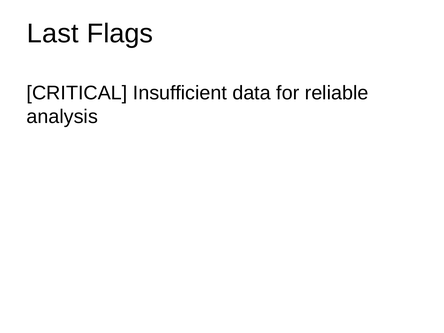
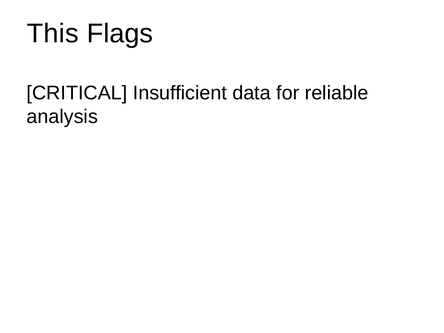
Last: Last -> This (53, 34)
